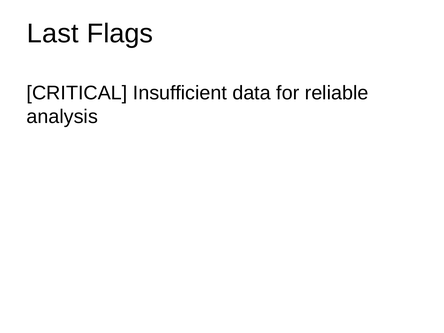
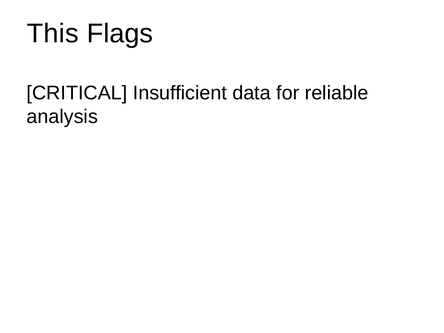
Last: Last -> This (53, 34)
